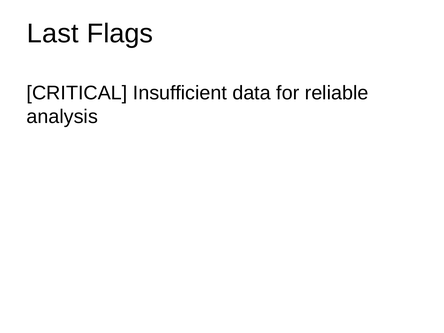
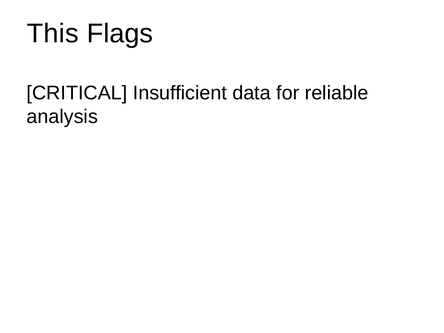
Last: Last -> This (53, 34)
